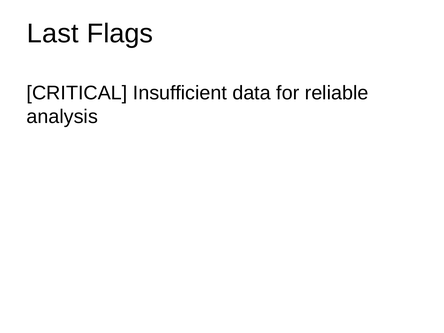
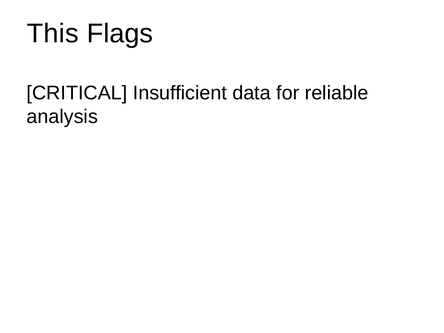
Last: Last -> This (53, 34)
